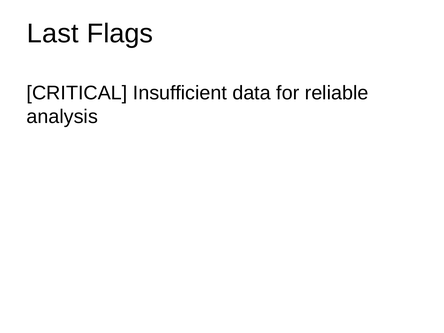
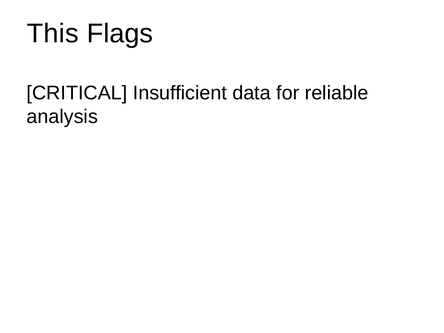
Last: Last -> This (53, 34)
